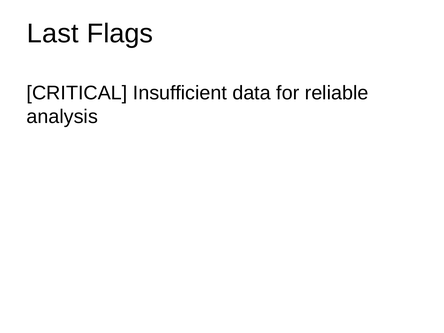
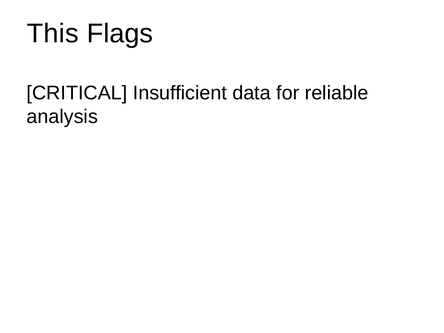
Last: Last -> This (53, 34)
